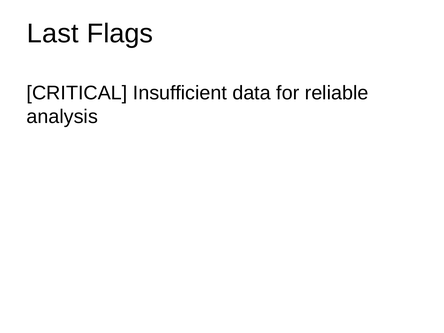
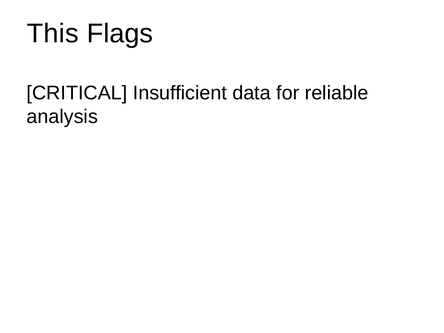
Last: Last -> This (53, 34)
